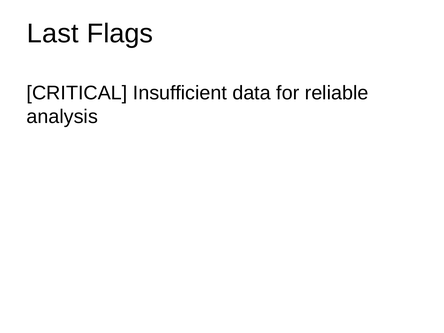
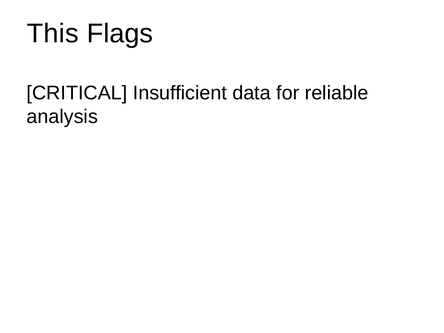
Last: Last -> This (53, 34)
